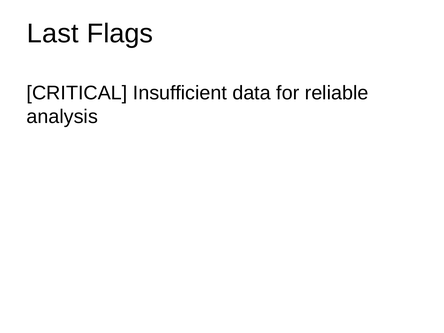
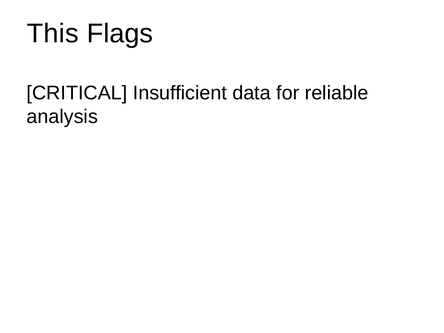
Last: Last -> This (53, 34)
